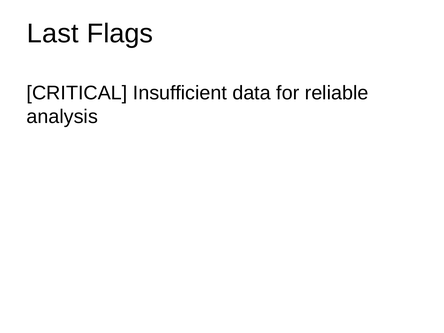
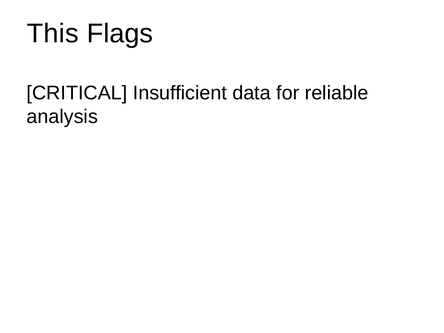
Last: Last -> This (53, 34)
